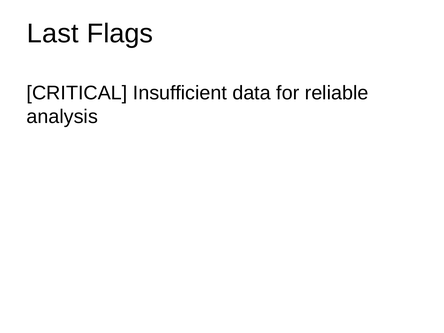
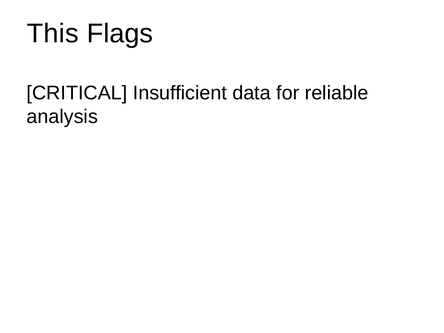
Last: Last -> This (53, 34)
